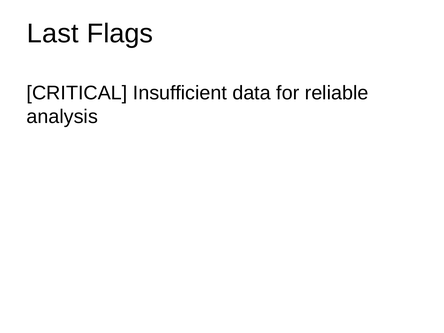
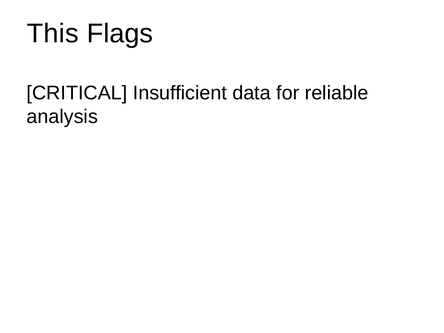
Last: Last -> This (53, 34)
